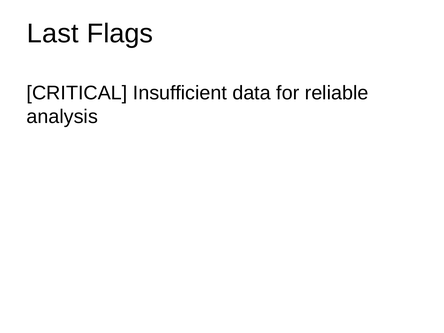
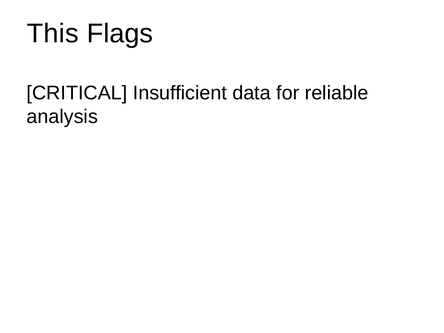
Last: Last -> This (53, 34)
